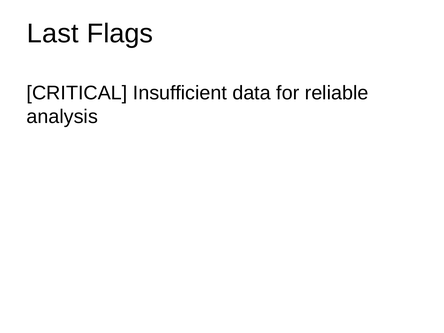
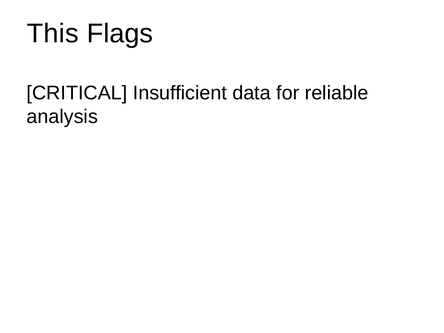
Last: Last -> This (53, 34)
